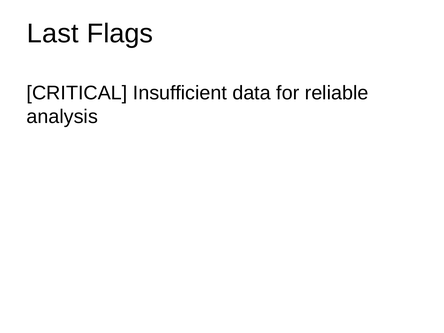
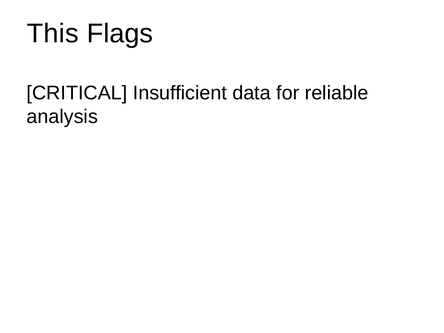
Last: Last -> This (53, 34)
